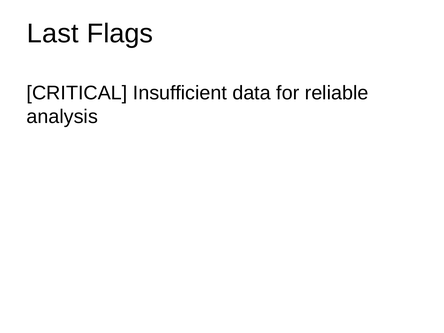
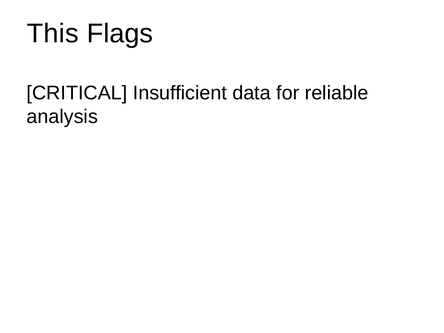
Last: Last -> This (53, 34)
